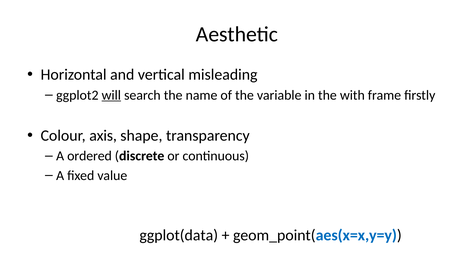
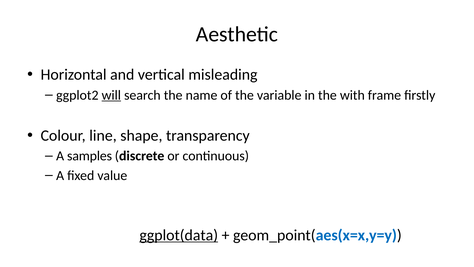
axis: axis -> line (103, 135)
ordered: ordered -> samples (90, 156)
ggplot(data underline: none -> present (179, 235)
